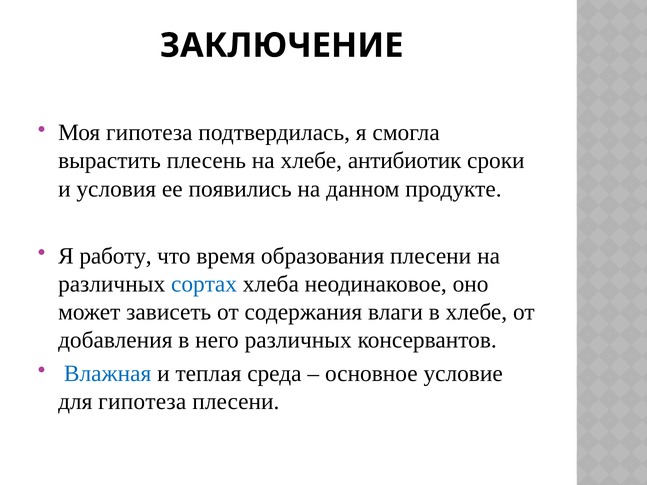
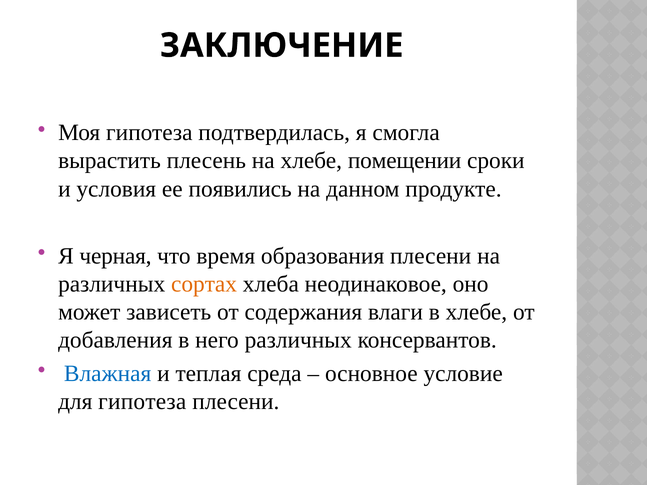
антибиотик: антибиотик -> помещении (405, 161)
работу: работу -> черная (116, 256)
сортах colour: blue -> orange (204, 284)
